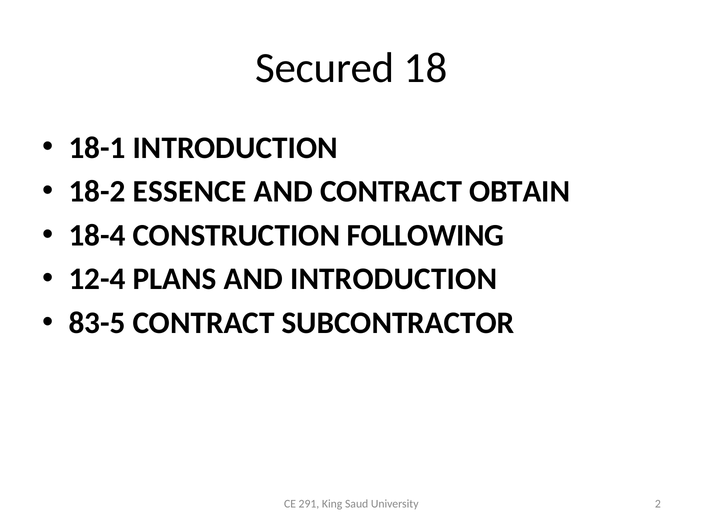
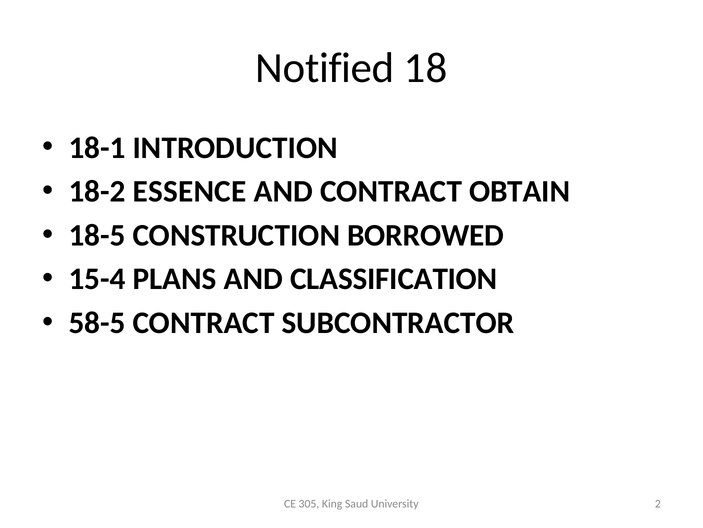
Secured: Secured -> Notified (325, 68)
18-4: 18-4 -> 18-5 (97, 235)
FOLLOWING: FOLLOWING -> BORROWED (426, 235)
12-4: 12-4 -> 15-4 (97, 279)
AND INTRODUCTION: INTRODUCTION -> CLASSIFICATION (394, 279)
83-5: 83-5 -> 58-5 (97, 323)
291: 291 -> 305 (309, 503)
